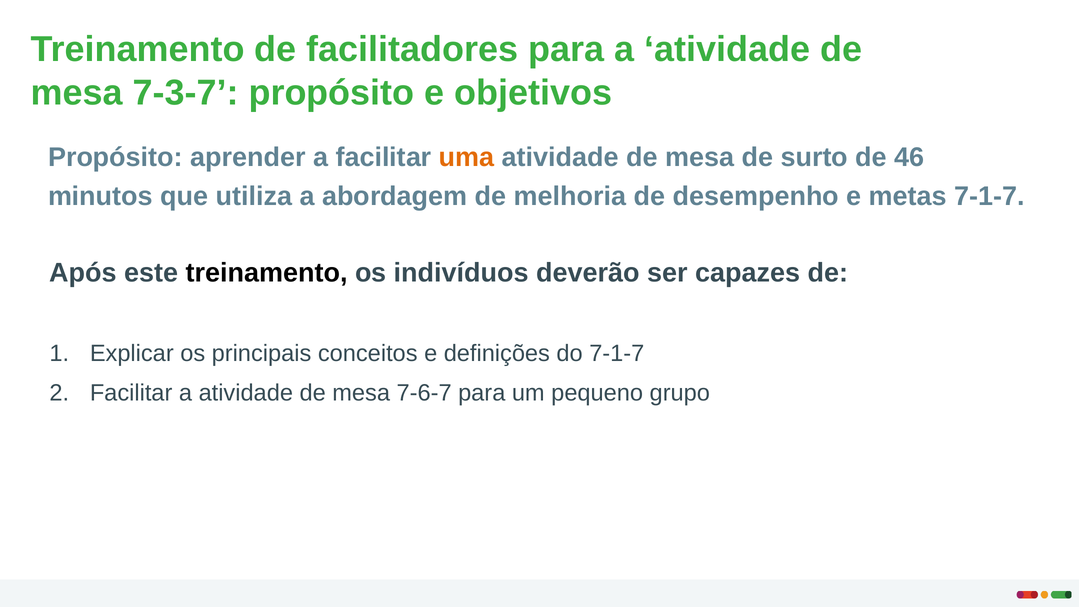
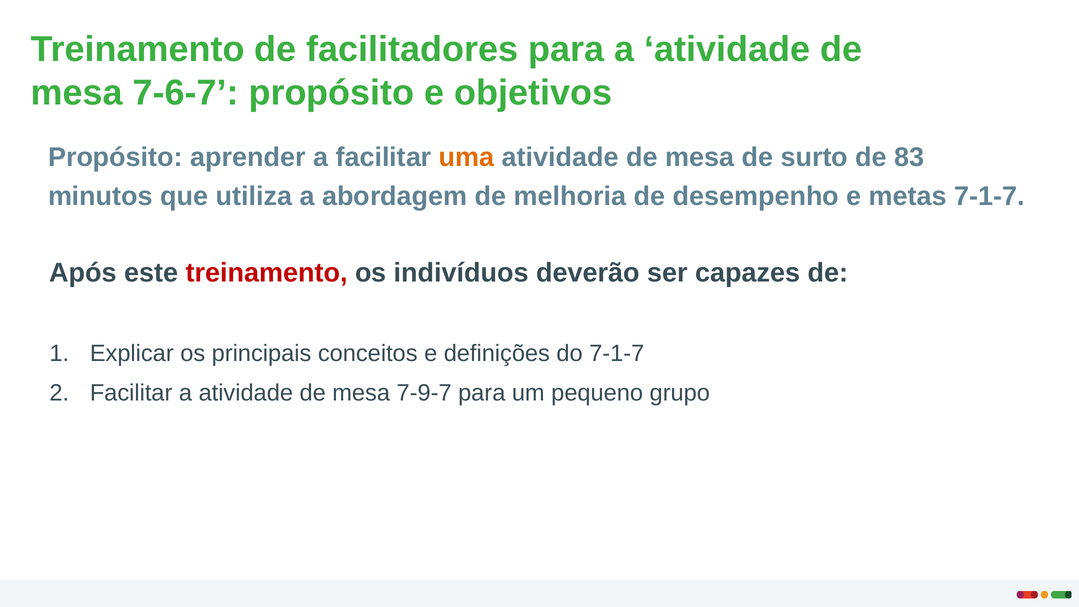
7-3-7: 7-3-7 -> 7-6-7 (186, 93)
46: 46 -> 83 (909, 157)
treinamento colour: black -> red (267, 273)
7-6-7: 7-6-7 -> 7-9-7 (424, 393)
